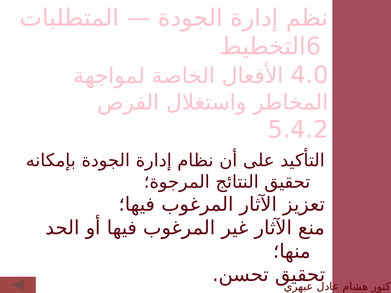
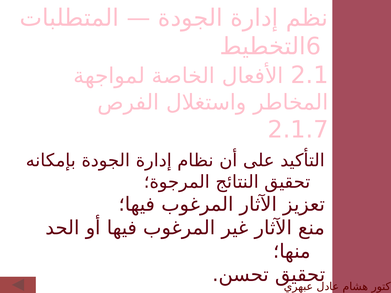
4.0: 4.0 -> 2.1 (309, 75)
5.4.2: 5.4.2 -> 2.1.7 (298, 130)
